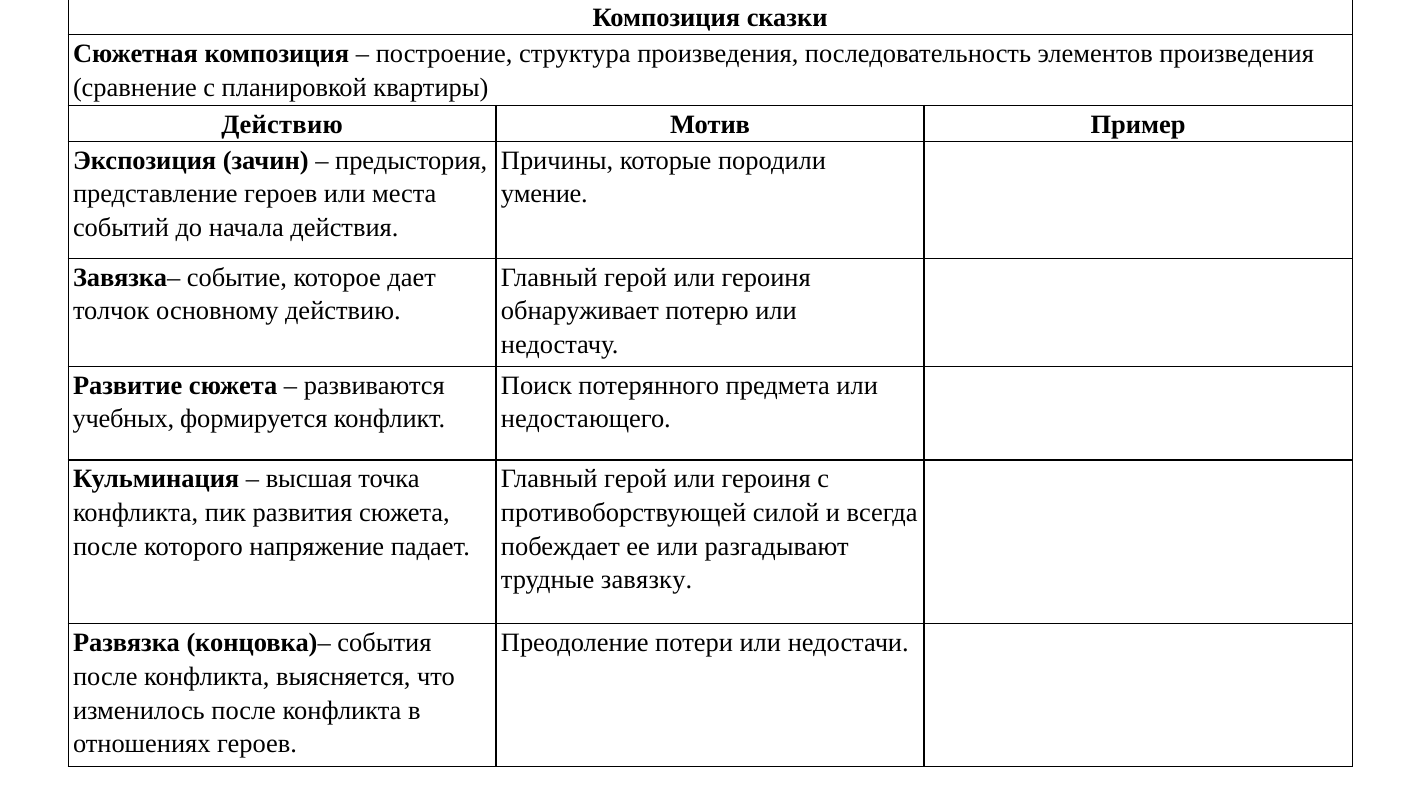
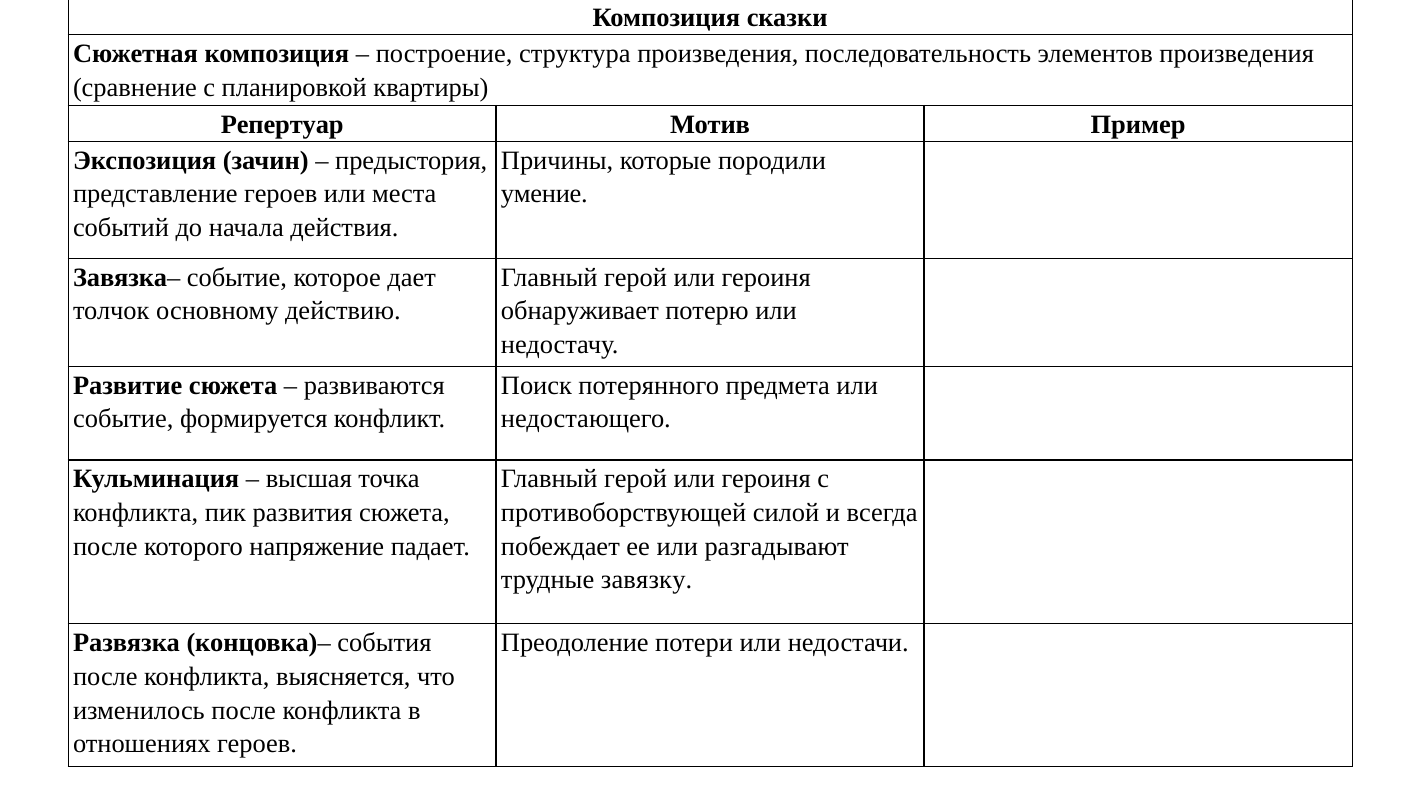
Действию: Действию -> Репертуар (282, 125)
учебных: учебных -> событие (123, 419)
